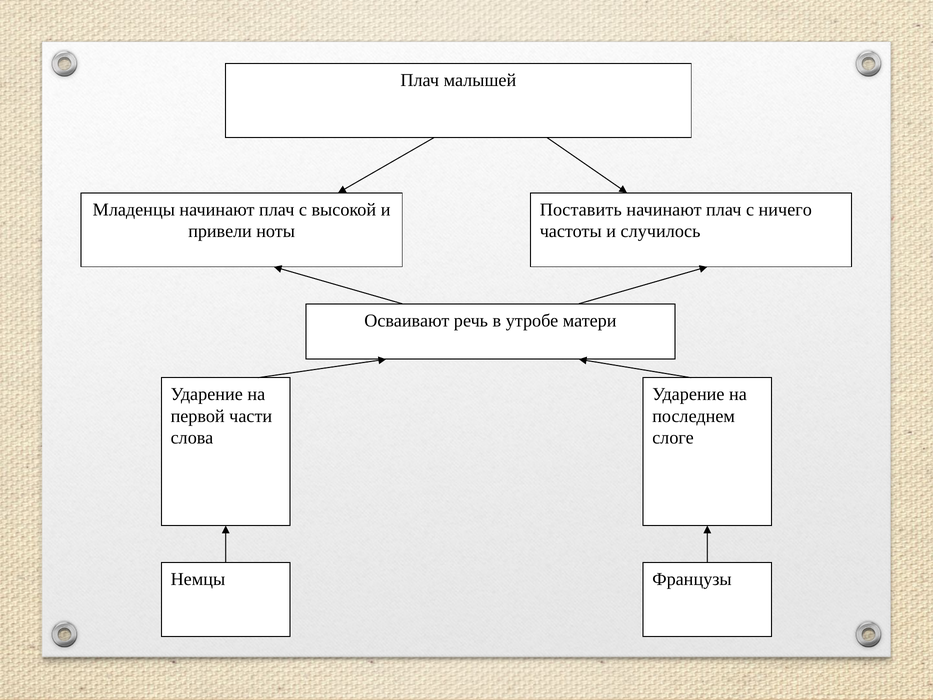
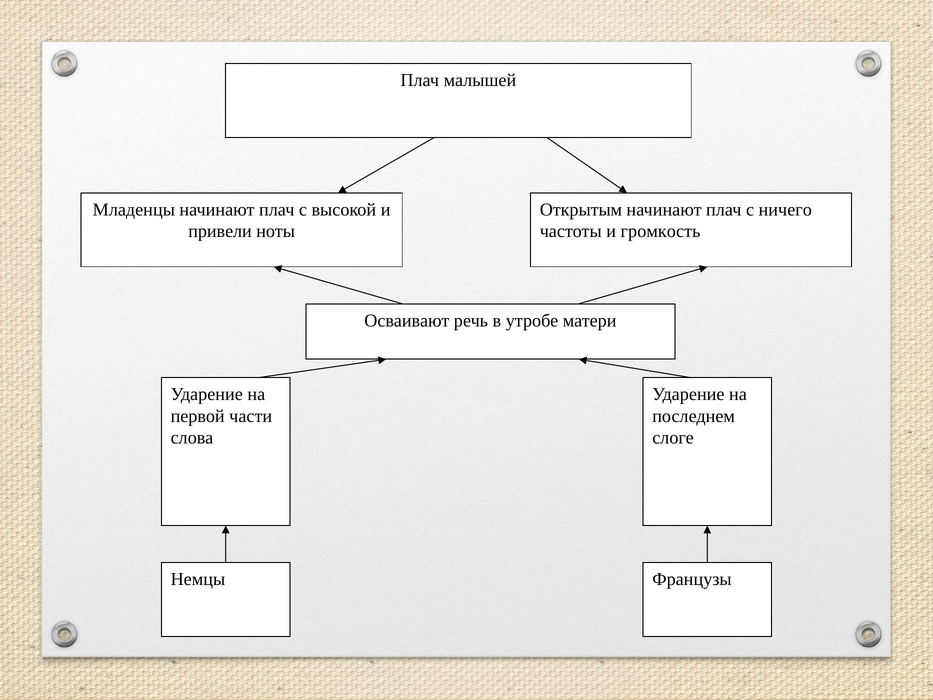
Поставить: Поставить -> Открытым (581, 210)
случилось: случилось -> громкость (660, 231)
